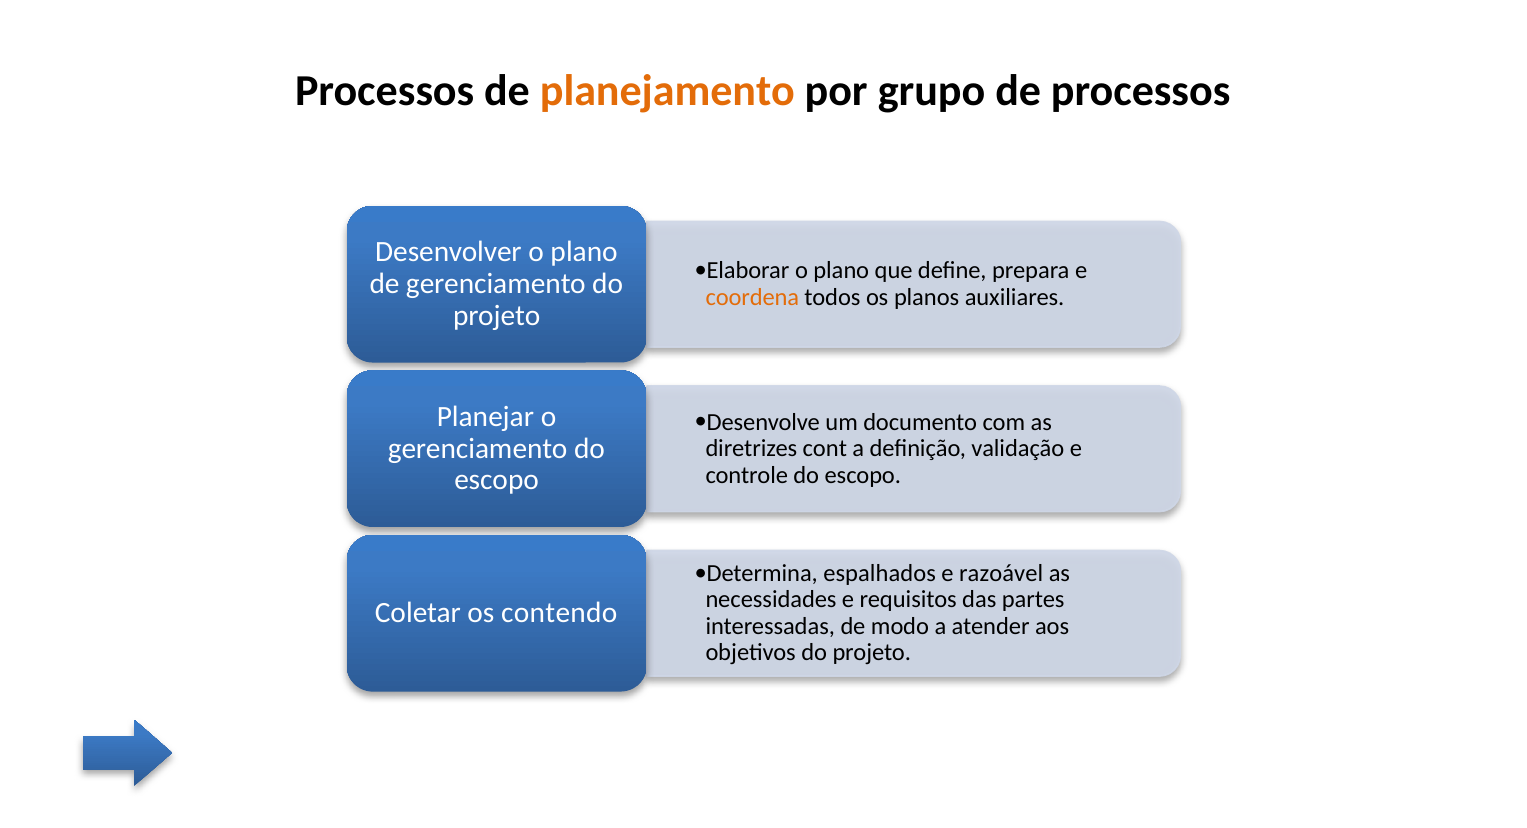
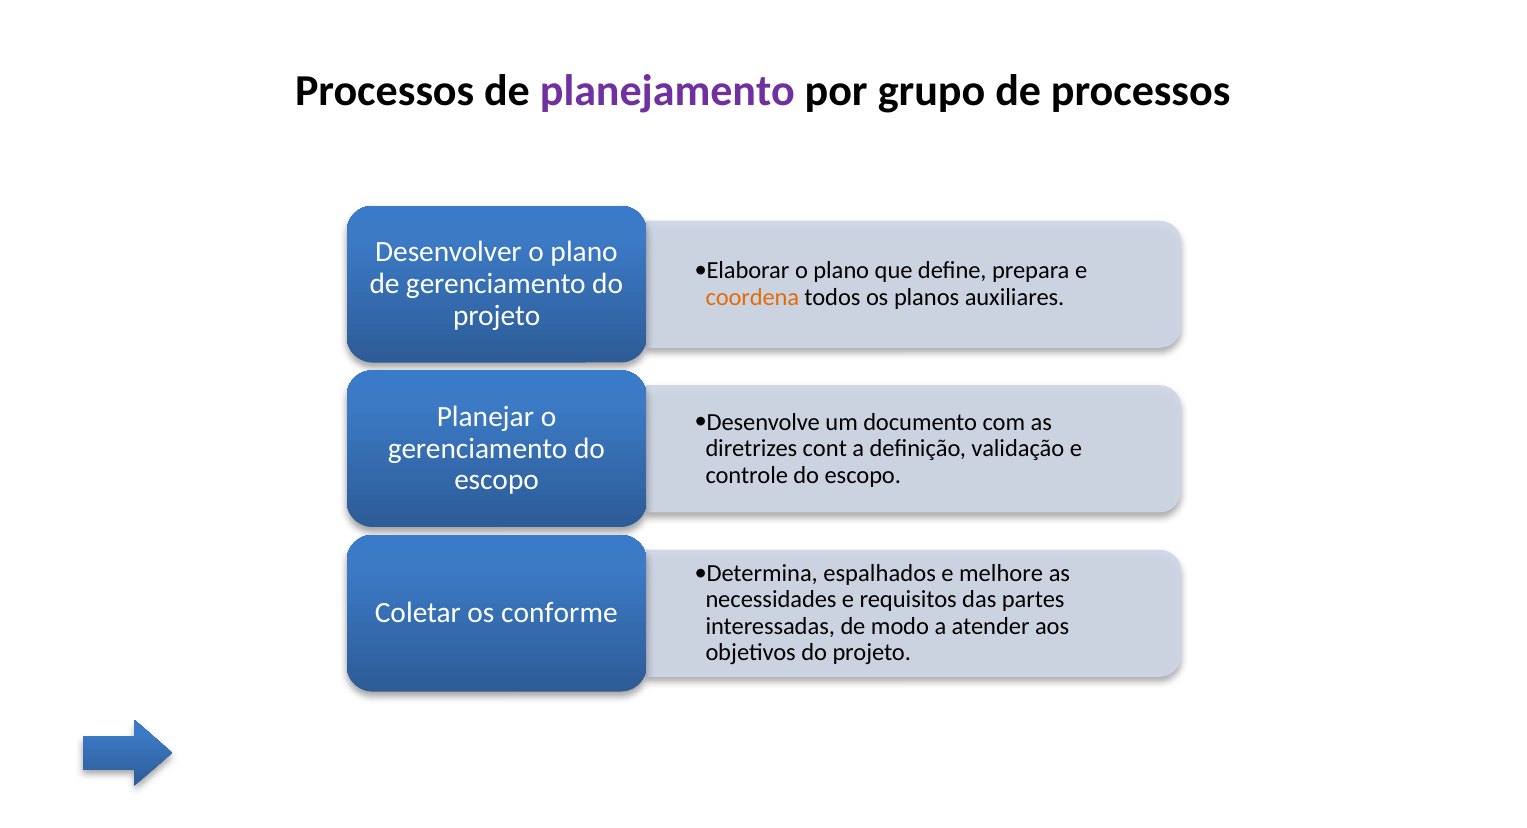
planejamento colour: orange -> purple (667, 91)
razoável: razoável -> melhore (1001, 573)
contendo: contendo -> conforme (559, 613)
